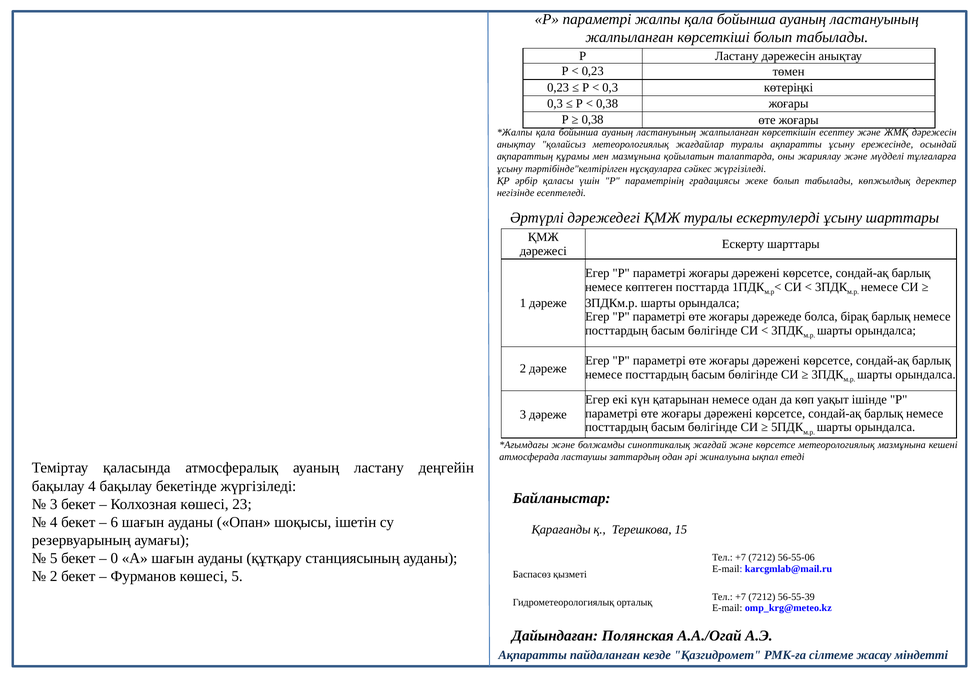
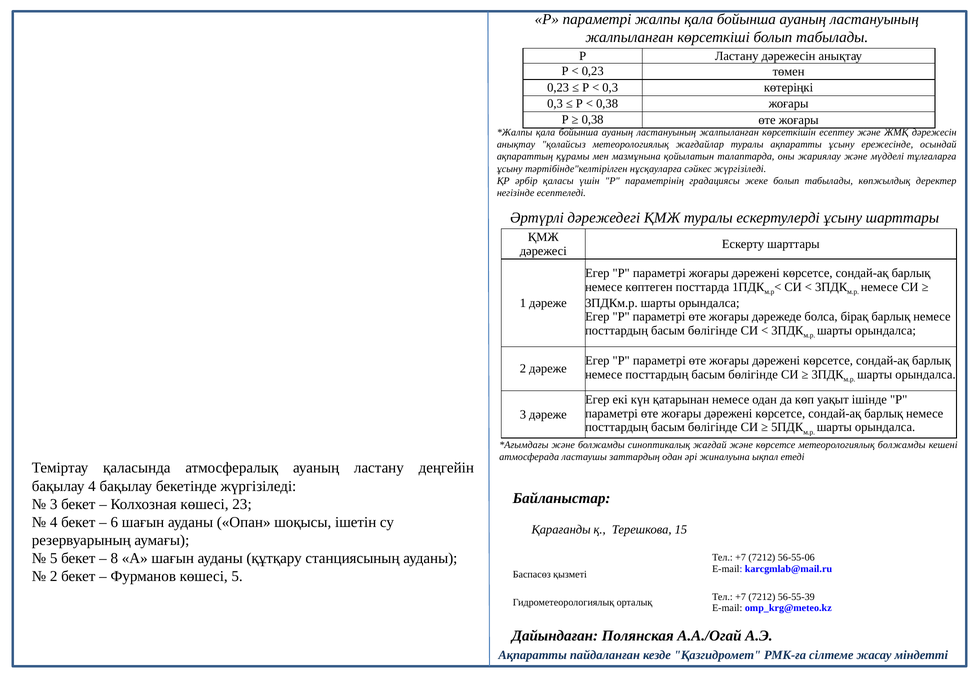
метеорологиялық мазмұнына: мазмұнына -> болжамды (902, 445)
0: 0 -> 8 (114, 558)
